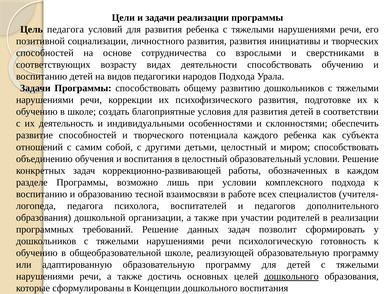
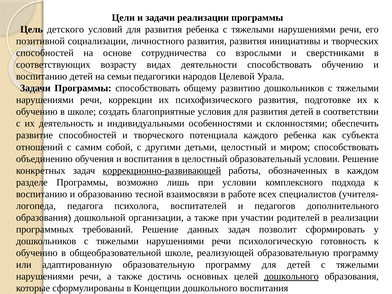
Цель педагога: педагога -> детского (65, 29)
видов: видов -> семьи (119, 76)
народов Подхода: Подхода -> Целевой (237, 76)
коррекционно-развивающей underline: none -> present (162, 171)
